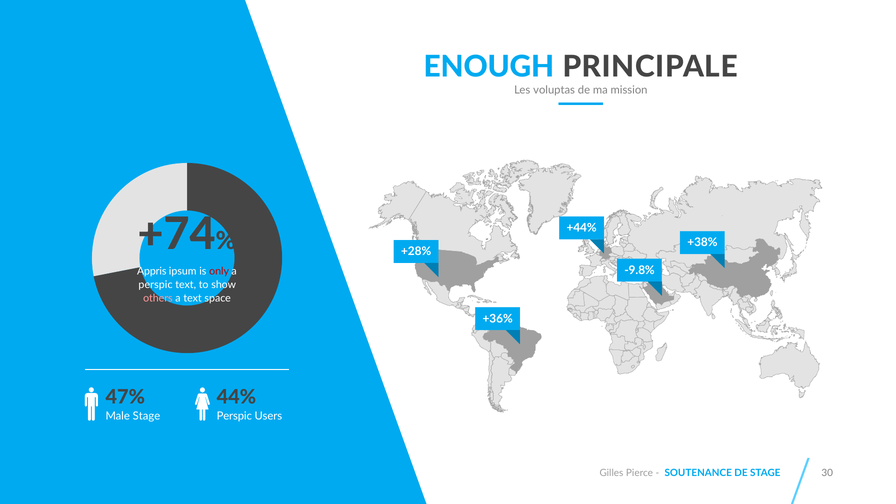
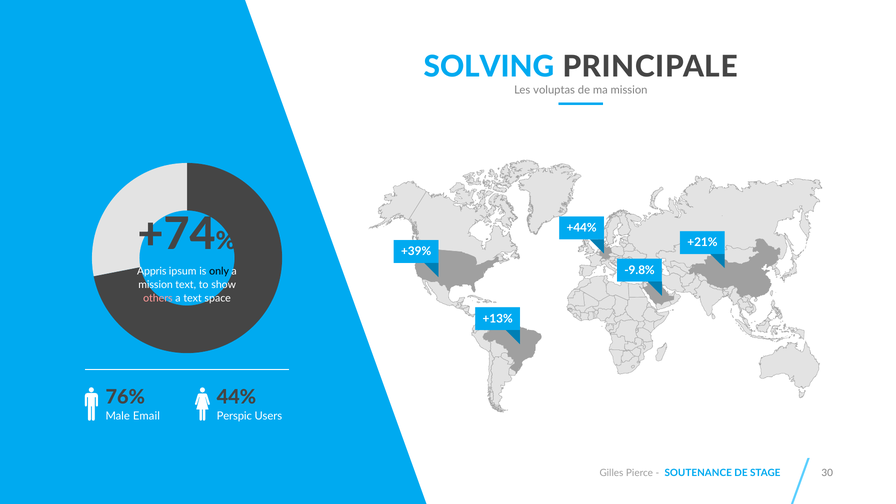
ENOUGH: ENOUGH -> SOLVING (489, 67)
+38%: +38% -> +21% (702, 243)
+28%: +28% -> +39% (416, 252)
only colour: red -> black (219, 271)
perspic: perspic -> mission (156, 285)
+36%: +36% -> +13% (498, 319)
47%: 47% -> 76% (125, 397)
Male Stage: Stage -> Email (146, 416)
